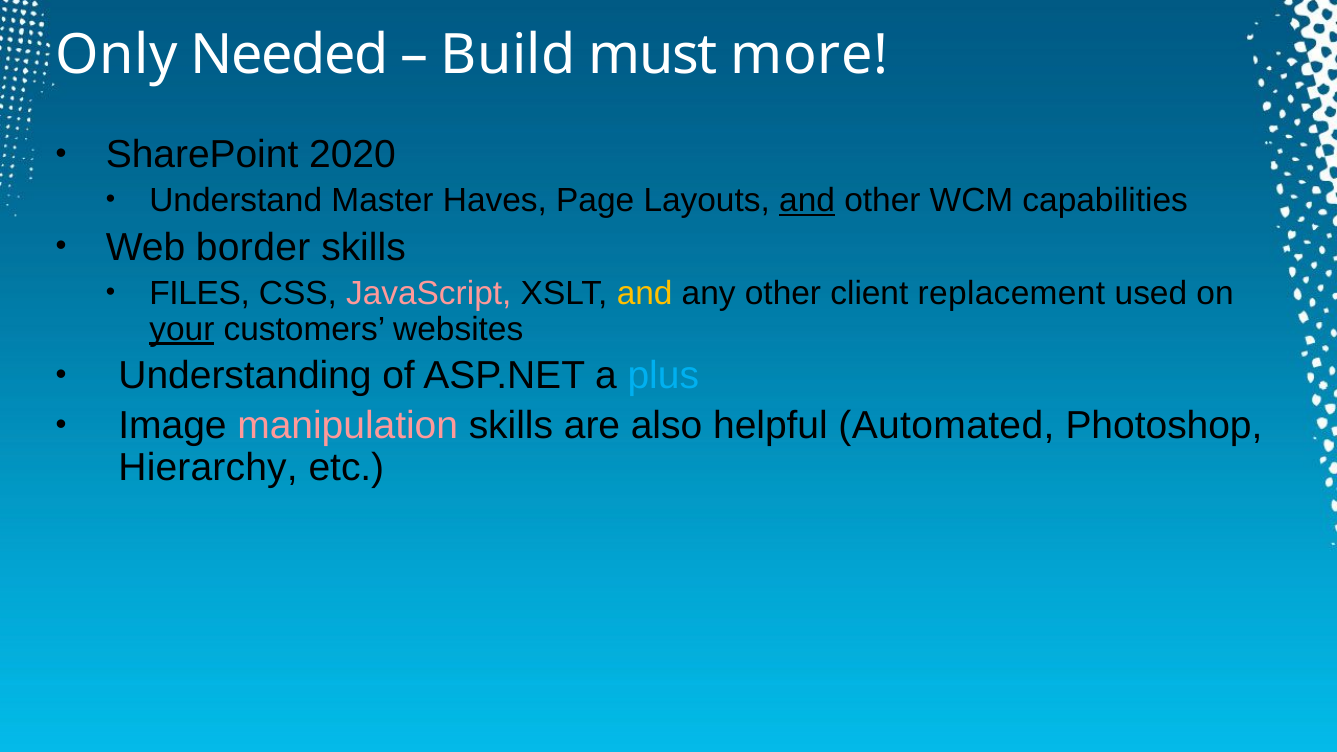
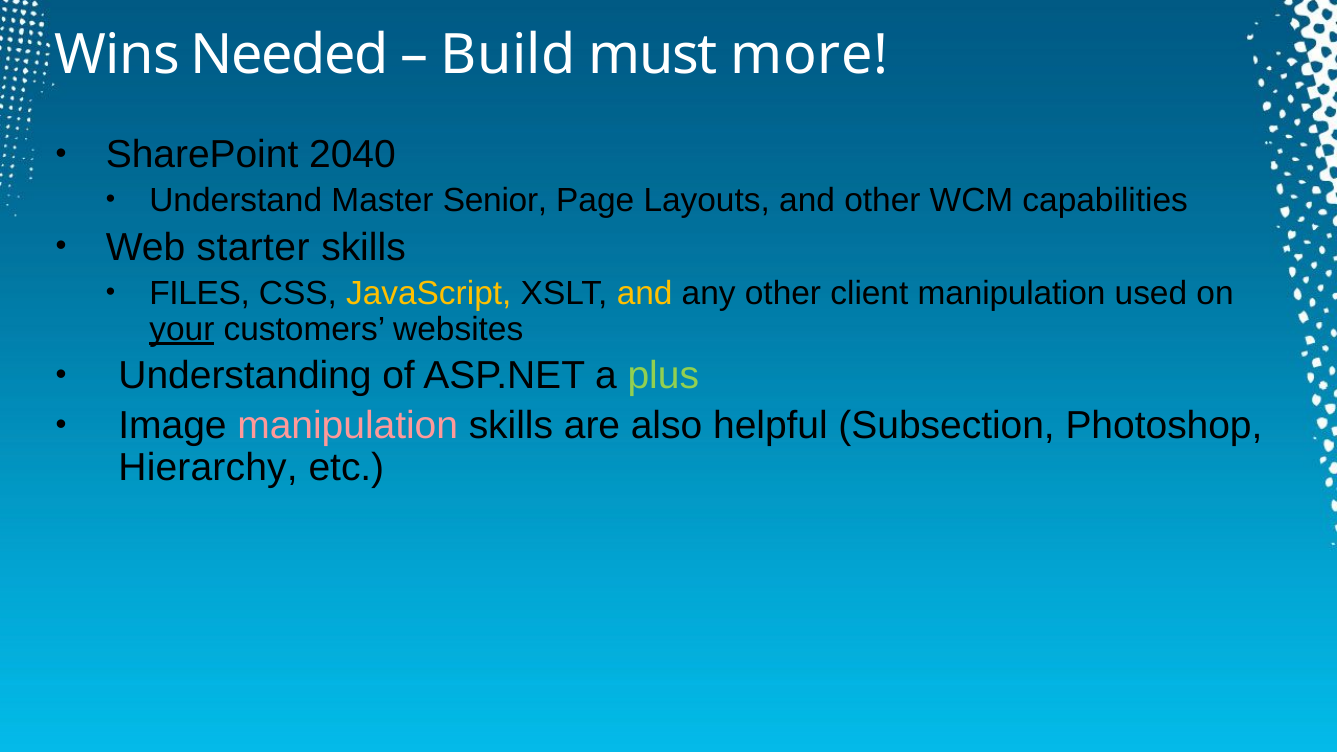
Only: Only -> Wins (118, 55)
2020: 2020 -> 2040 (352, 155)
Haves: Haves -> Senior (495, 200)
and underline: present -> none (807, 200)
border: border -> starter (253, 247)
JavaScript colour: pink -> yellow (429, 293)
client replacement: replacement -> manipulation (1012, 293)
plus colour: light blue -> light green (663, 376)
Automated: Automated -> Subsection (947, 426)
